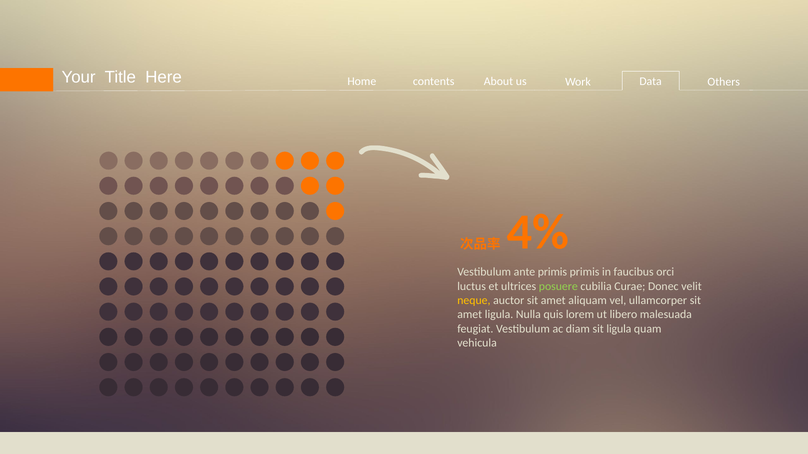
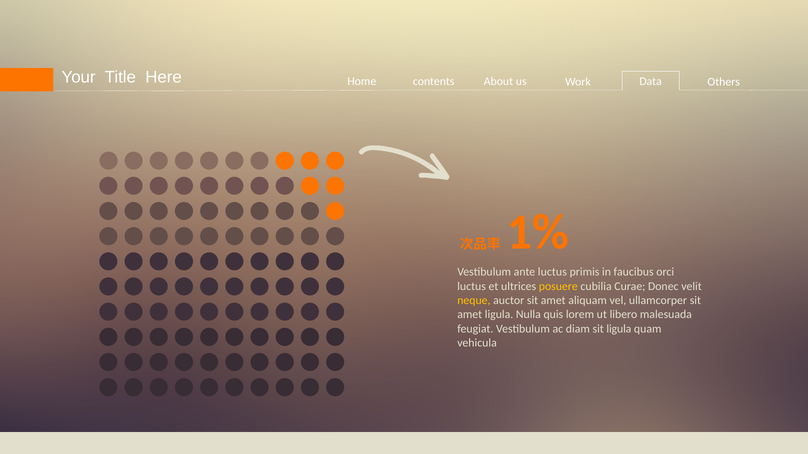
4%: 4% -> 1% (538, 232)
ante primis: primis -> luctus (552, 272)
posuere colour: light green -> yellow (558, 287)
